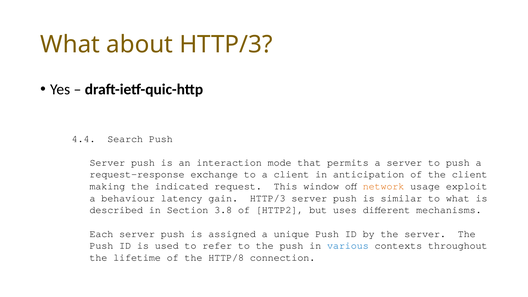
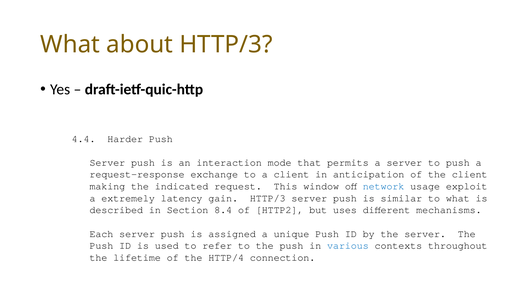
Search: Search -> Harder (125, 139)
network colour: orange -> blue (384, 186)
behaviour: behaviour -> extremely (128, 198)
3.8: 3.8 -> 8.4 (223, 210)
HTTP/8: HTTP/8 -> HTTP/4 (226, 258)
